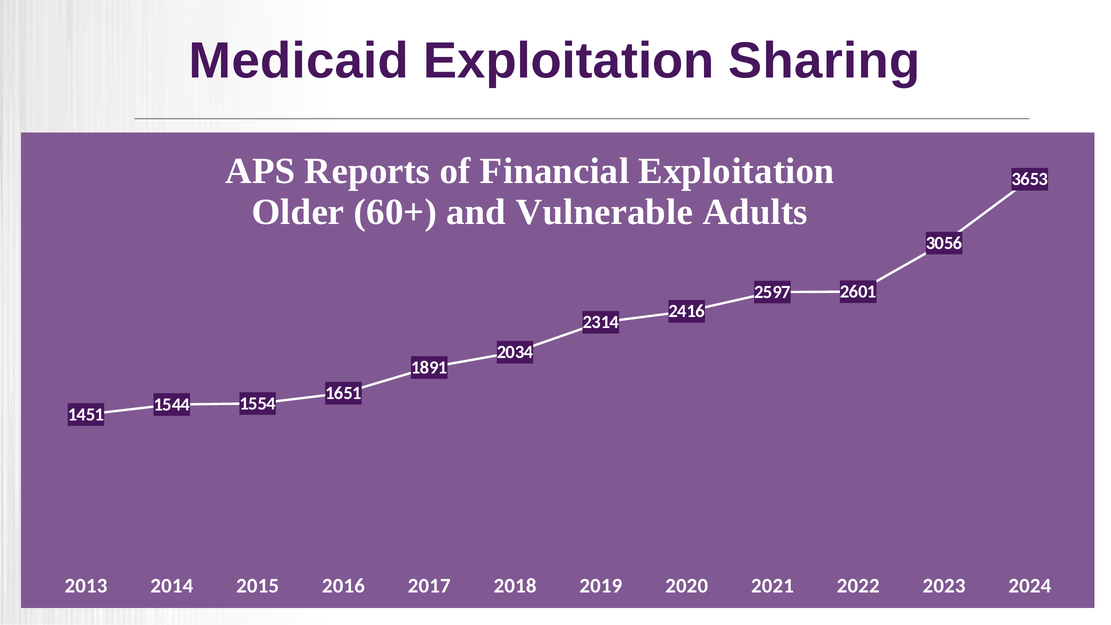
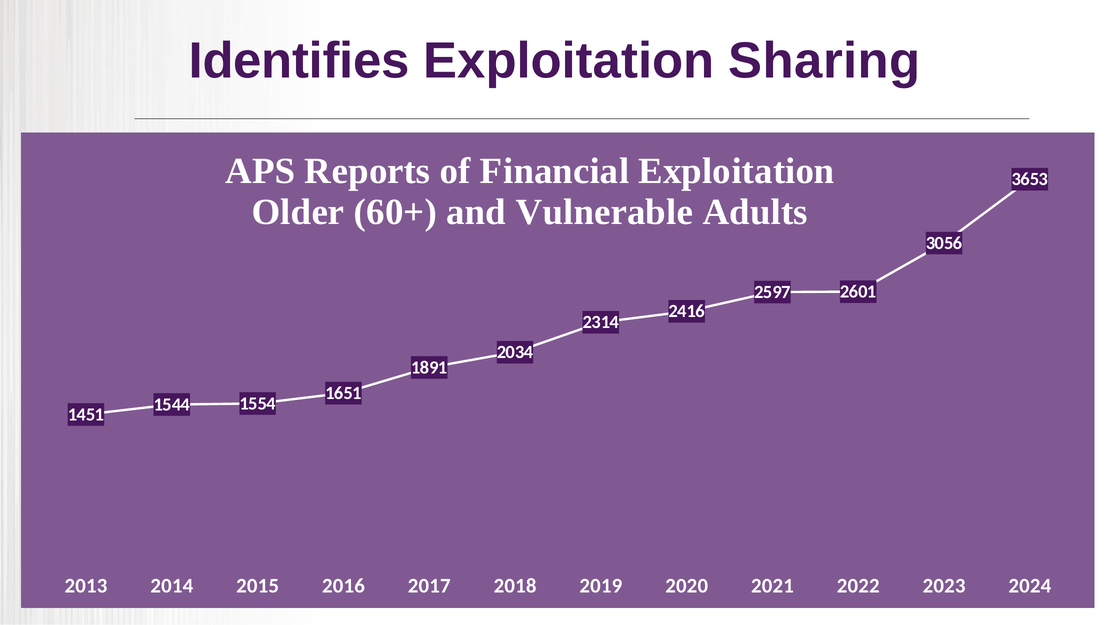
Medicaid: Medicaid -> Identifies (299, 61)
